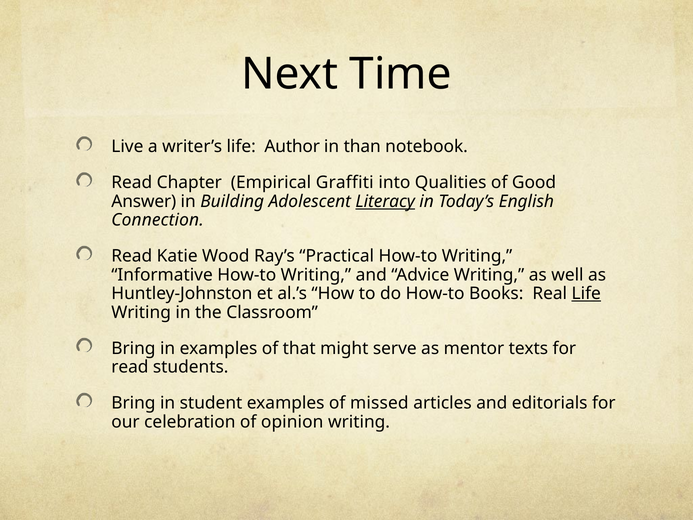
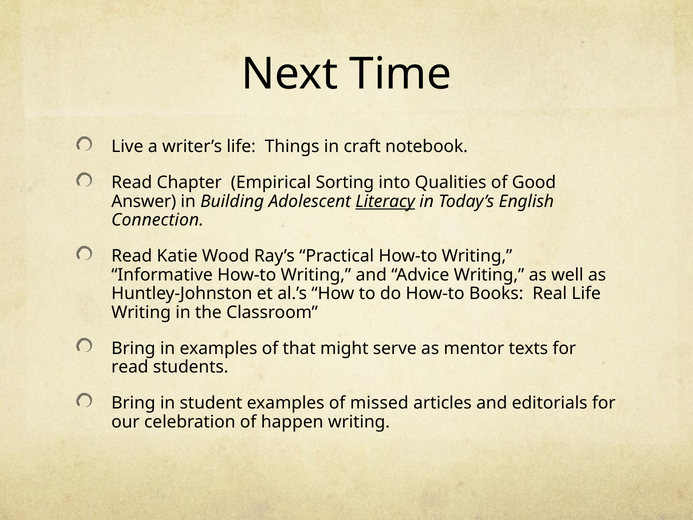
Author: Author -> Things (292, 147)
than: than -> craft (362, 147)
Graffiti: Graffiti -> Sorting (345, 183)
Life underline: present -> none (586, 294)
opinion: opinion -> happen (292, 422)
